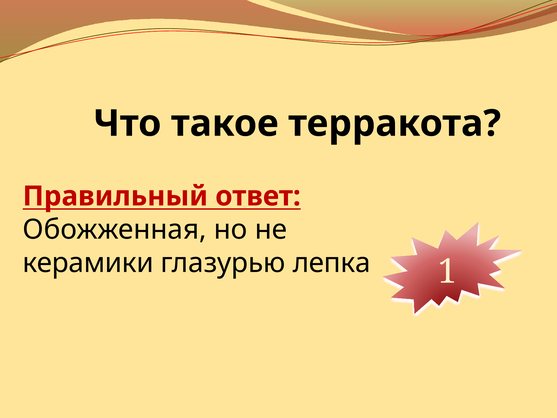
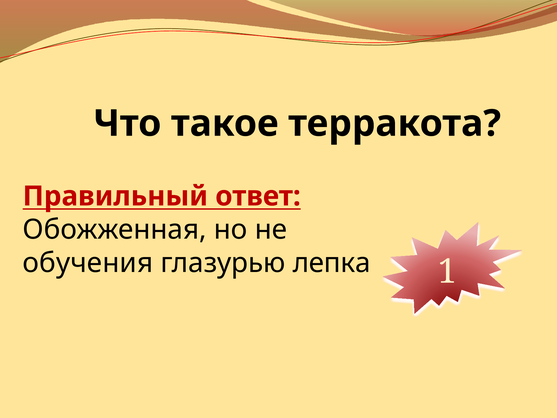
керамики: керамики -> обучения (88, 263)
